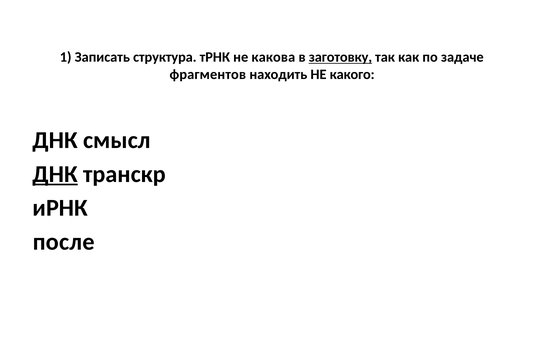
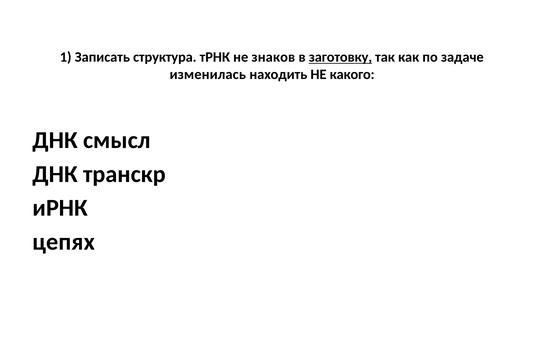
какова: какова -> знаков (273, 57)
фрагментов: фрагментов -> изменилась (208, 74)
ДНК underline: present -> none (55, 174)
после: после -> цепях (64, 242)
